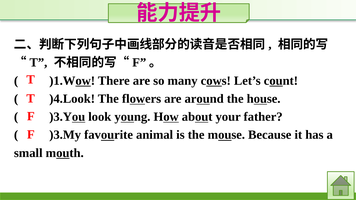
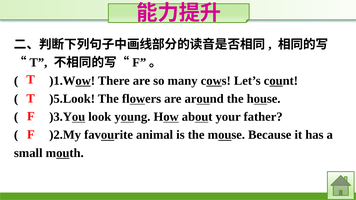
)4.Look: )4.Look -> )5.Look (72, 99)
)3.My: )3.My -> )2.My (65, 135)
